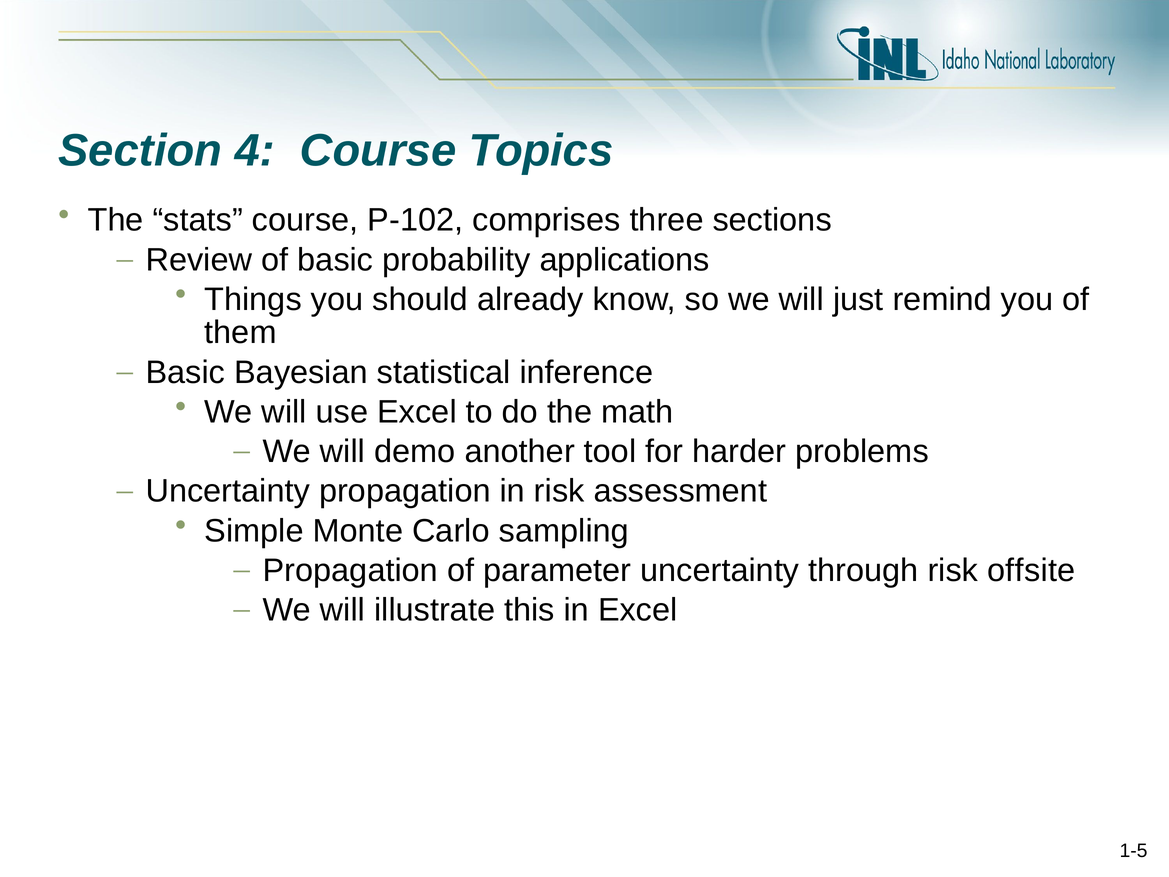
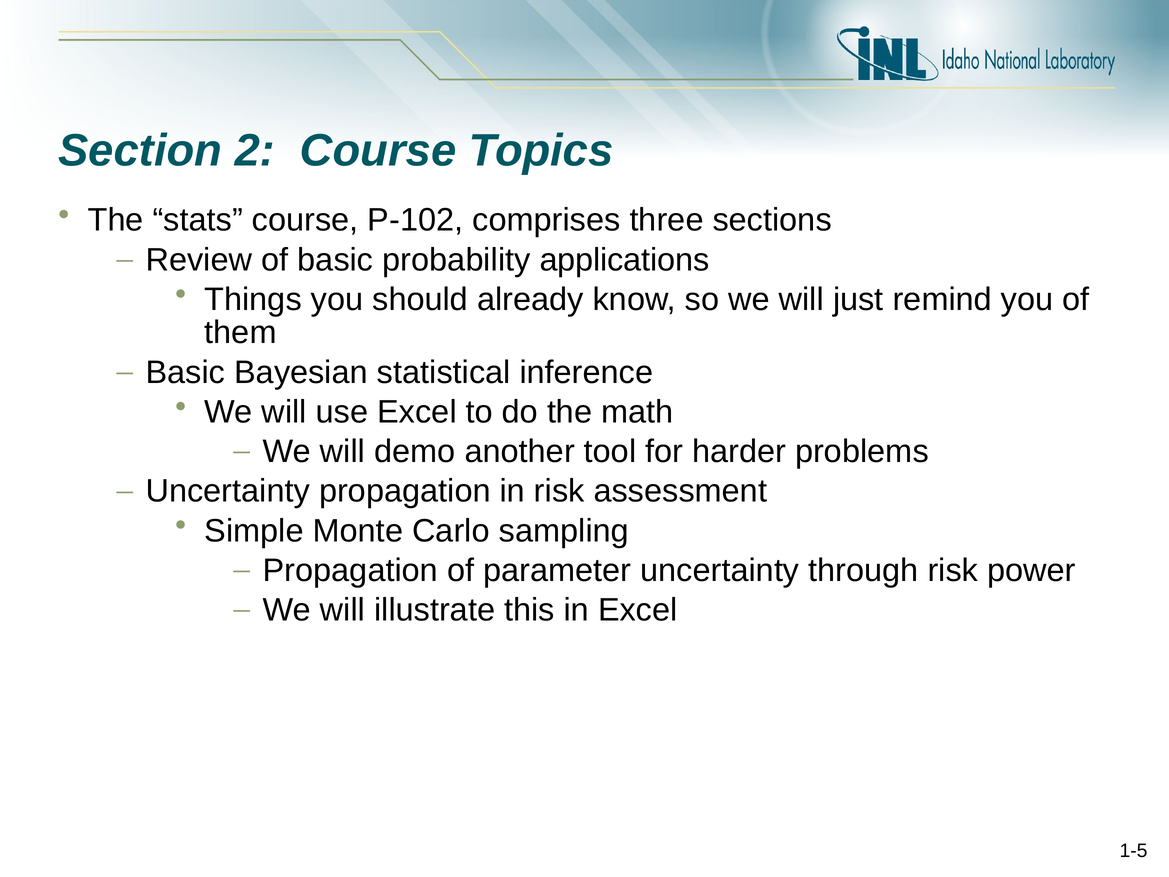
4: 4 -> 2 (255, 151)
offsite: offsite -> power (1031, 570)
